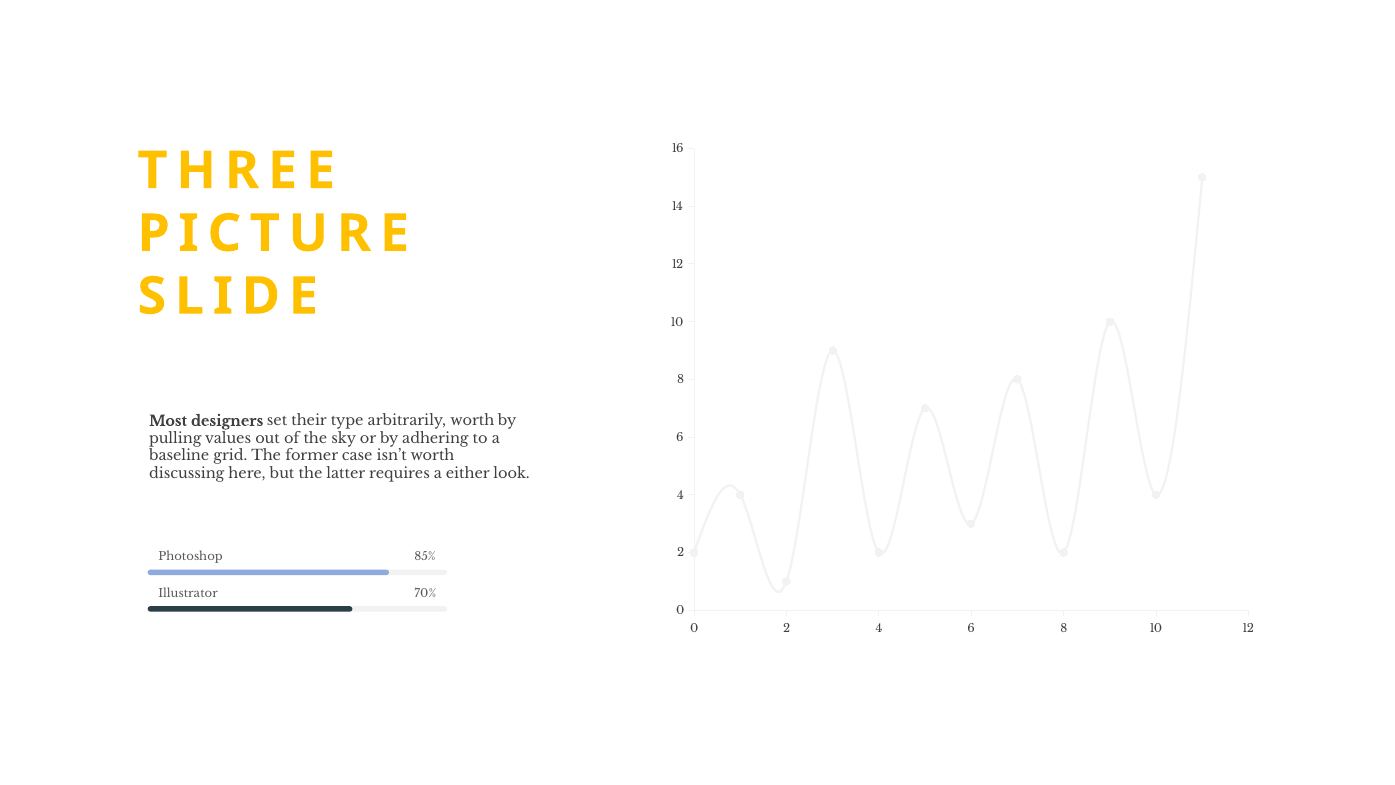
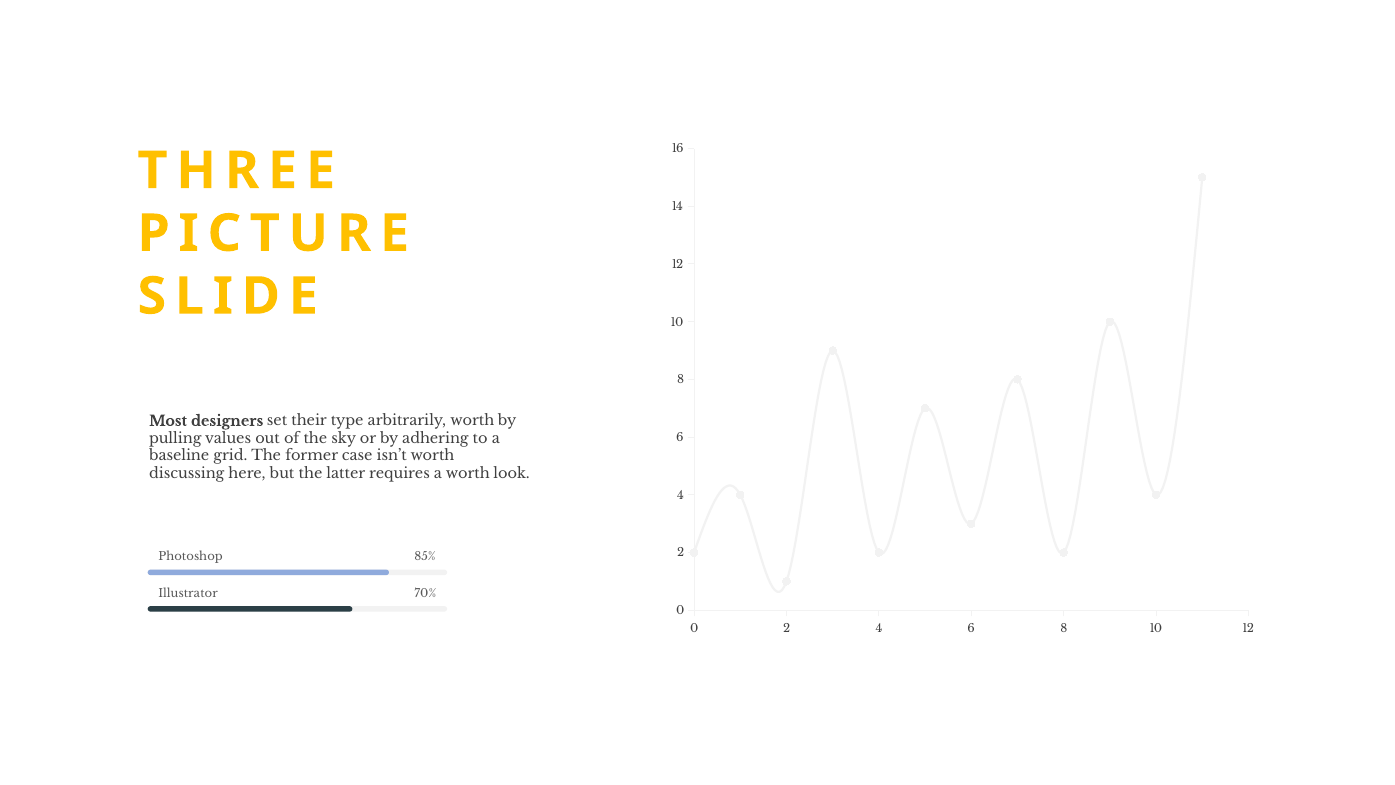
a either: either -> worth (468, 473)
